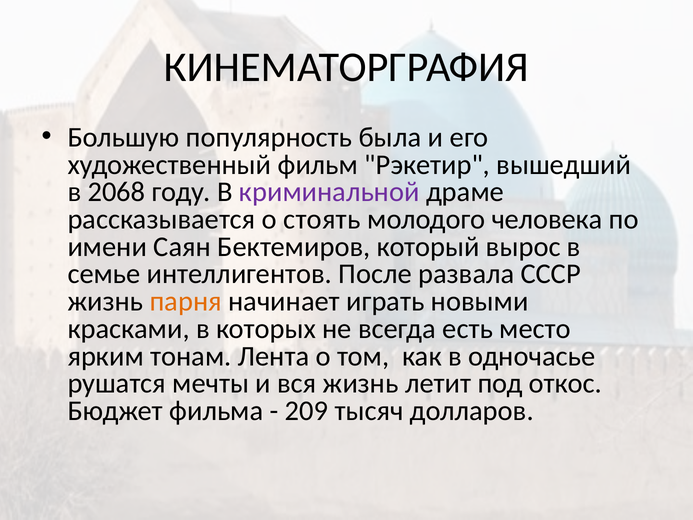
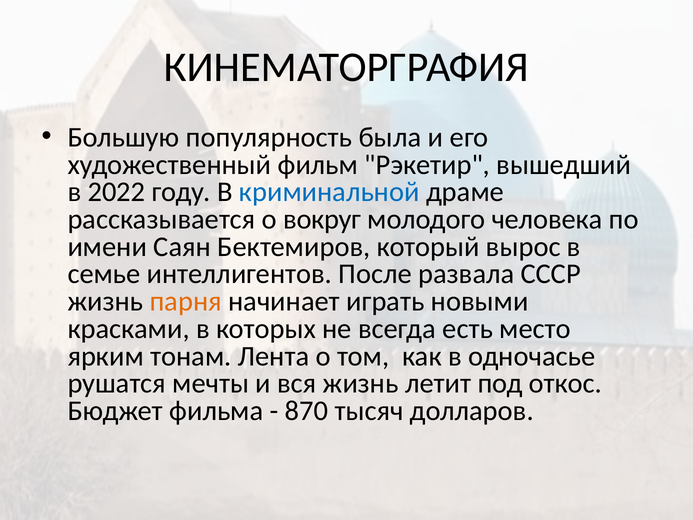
2068: 2068 -> 2022 (116, 192)
криминальной colour: purple -> blue (329, 192)
стоять: стоять -> вокруг (322, 219)
209: 209 -> 870 (307, 411)
